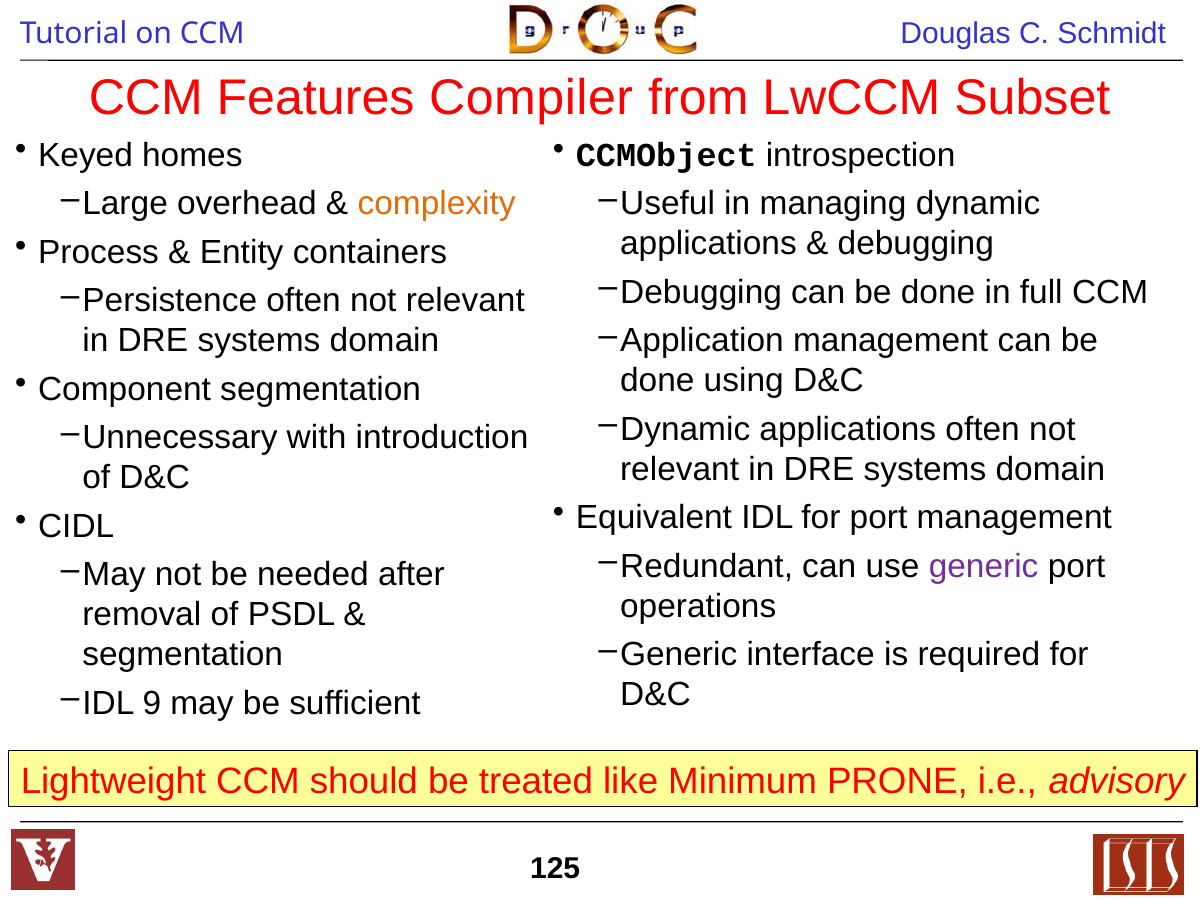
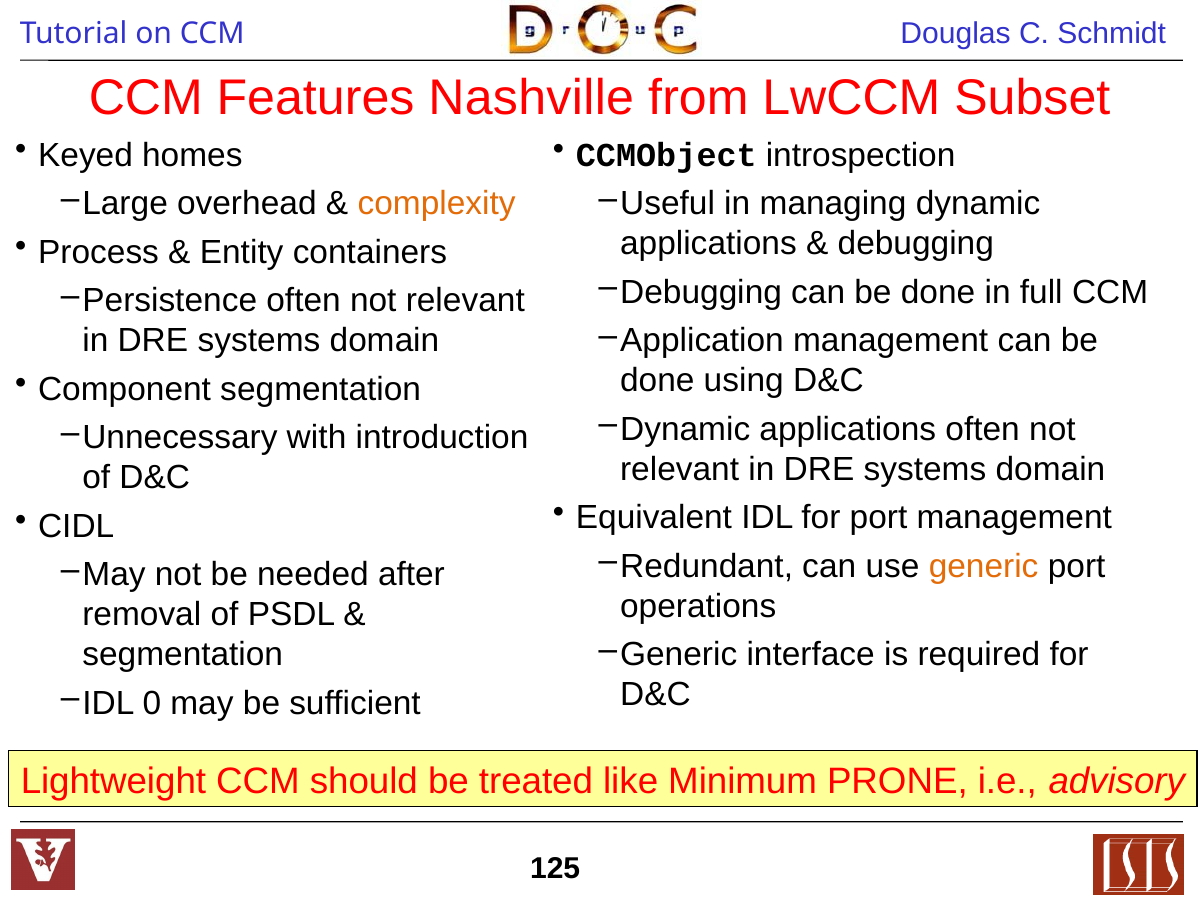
Compiler: Compiler -> Nashville (531, 98)
generic colour: purple -> orange (984, 566)
9: 9 -> 0 (152, 703)
